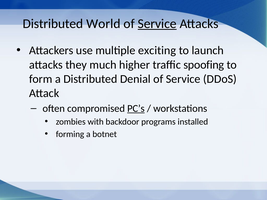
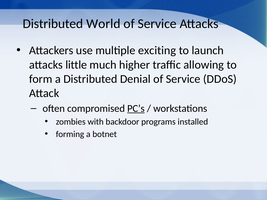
Service underline: present -> none (157, 24)
they: they -> little (76, 65)
spoofing: spoofing -> allowing (204, 65)
